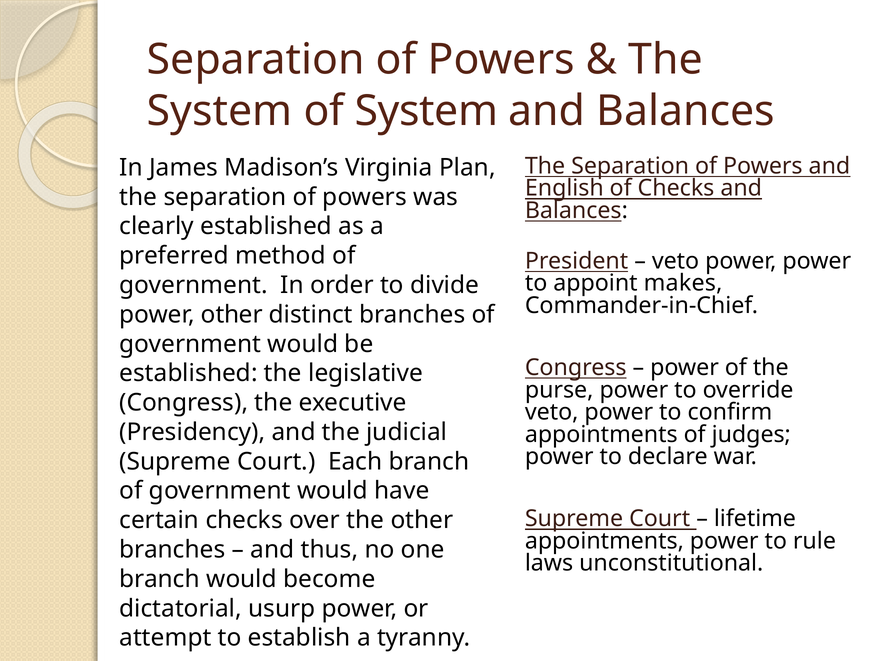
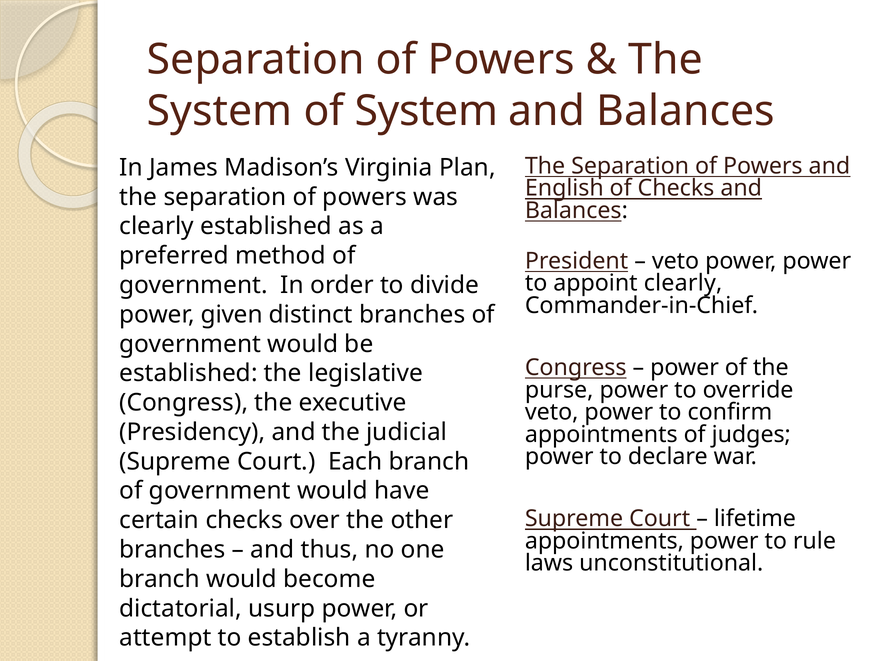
appoint makes: makes -> clearly (683, 283)
power other: other -> given (232, 314)
